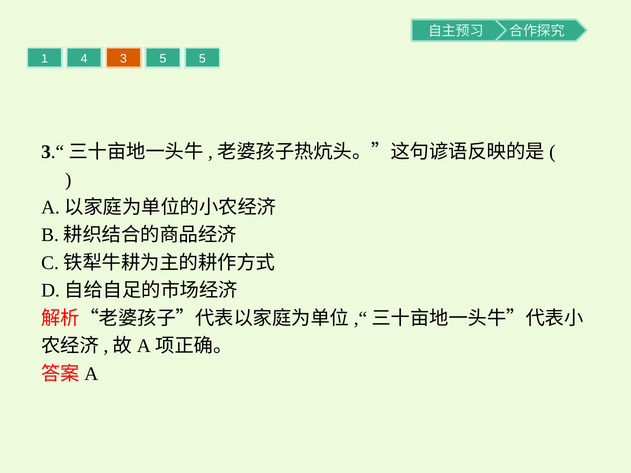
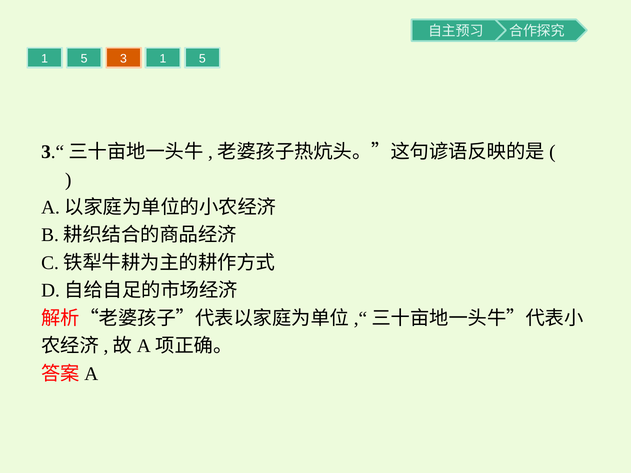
4: 4 -> 5 (84, 59)
3 5: 5 -> 1 (163, 59)
